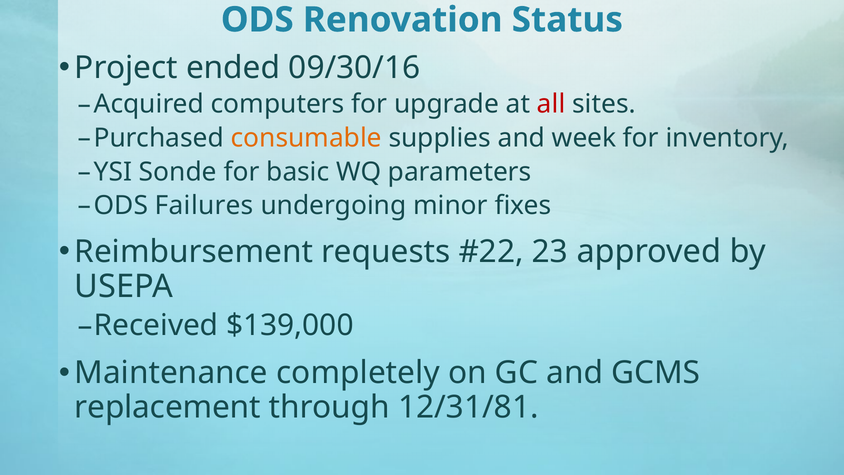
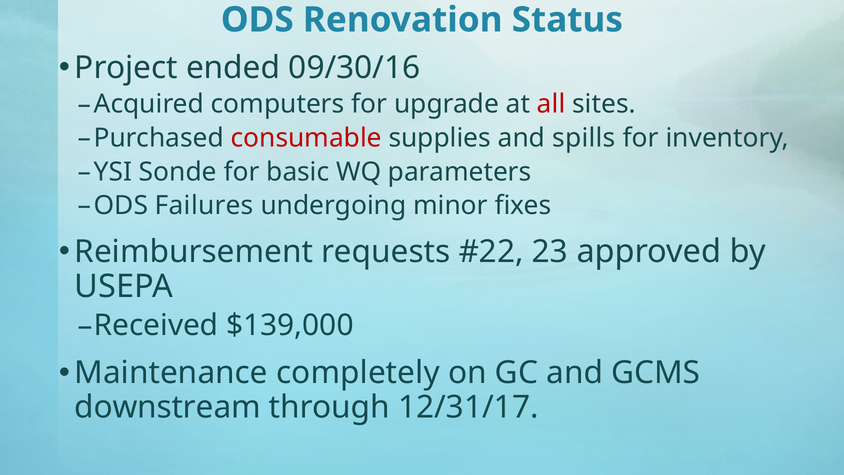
consumable colour: orange -> red (306, 138)
week: week -> spills (584, 138)
replacement: replacement -> downstream (168, 407)
12/31/81: 12/31/81 -> 12/31/17 (468, 407)
